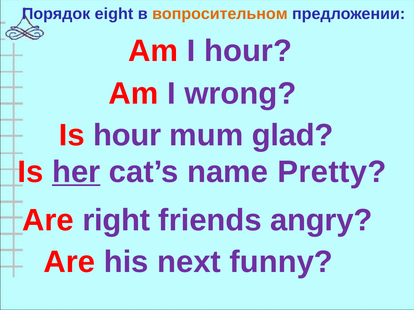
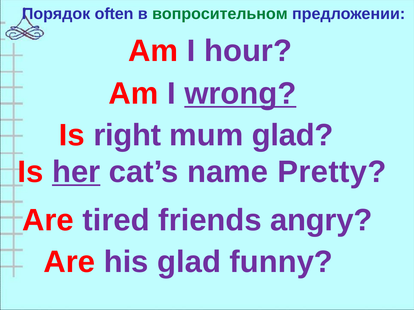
eight: eight -> often (114, 14)
вопросительном colour: orange -> green (220, 14)
wrong underline: none -> present (240, 94)
Is hour: hour -> right (127, 135)
right: right -> tired (116, 221)
his next: next -> glad (189, 262)
